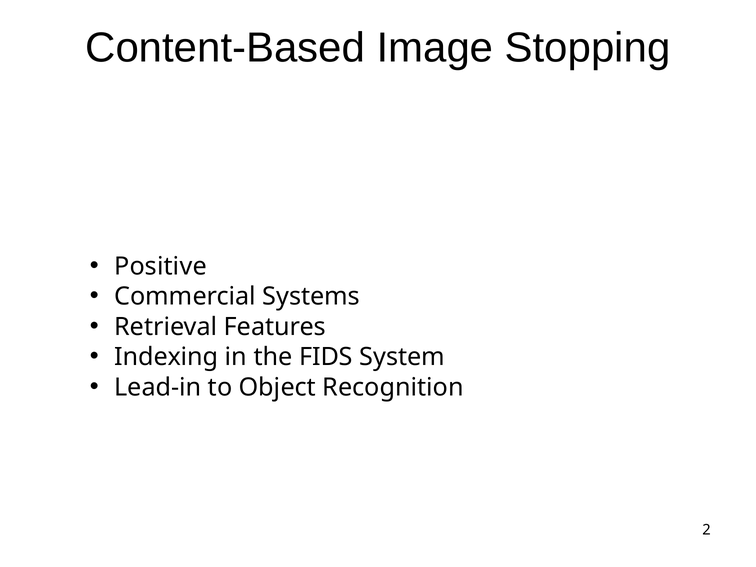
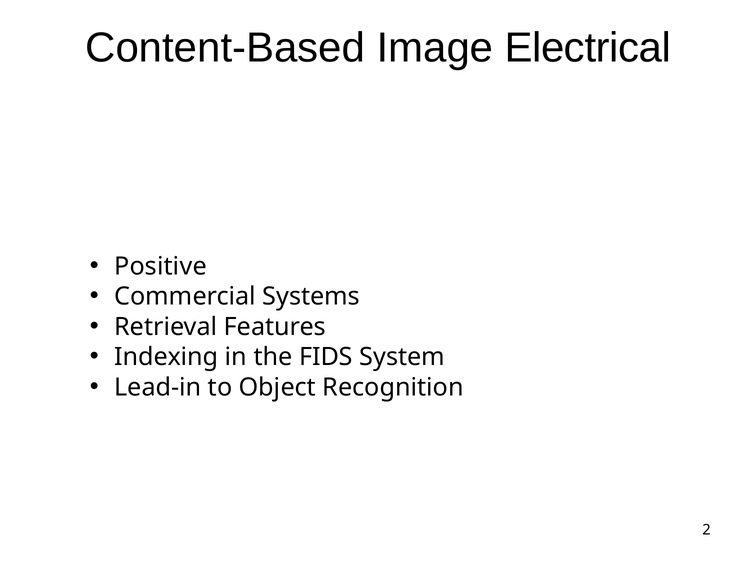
Stopping: Stopping -> Electrical (588, 48)
